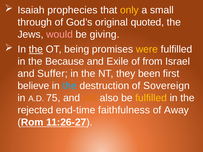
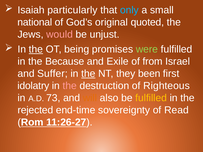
prophecies: prophecies -> particularly (72, 10)
only colour: yellow -> light blue (129, 10)
through: through -> national (35, 22)
giving: giving -> unjust (105, 34)
were colour: yellow -> light green (147, 49)
the underline: none -> present (88, 74)
believe: believe -> idolatry (33, 86)
the colour: light blue -> pink (70, 86)
Sovereign: Sovereign -> Righteous (167, 86)
75: 75 -> 73 (53, 98)
faithfulness: faithfulness -> sovereignty (124, 110)
Away: Away -> Read (176, 110)
